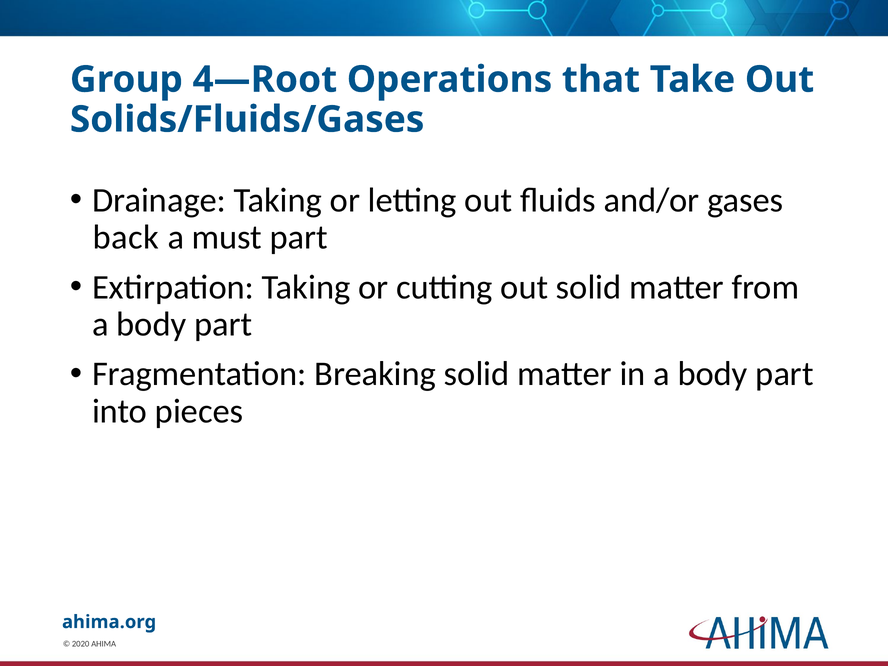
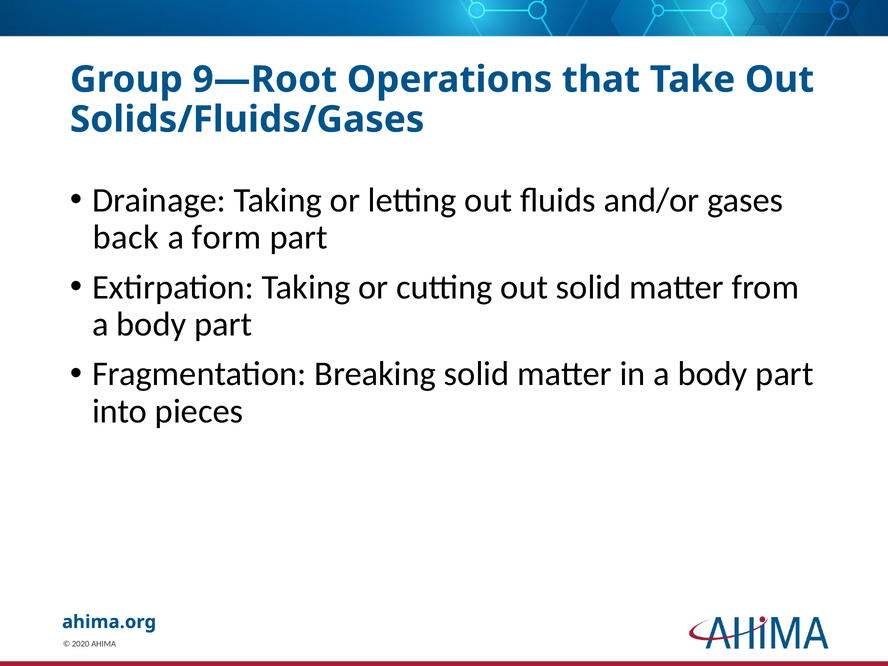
4—Root: 4—Root -> 9—Root (265, 80)
must: must -> form (227, 237)
